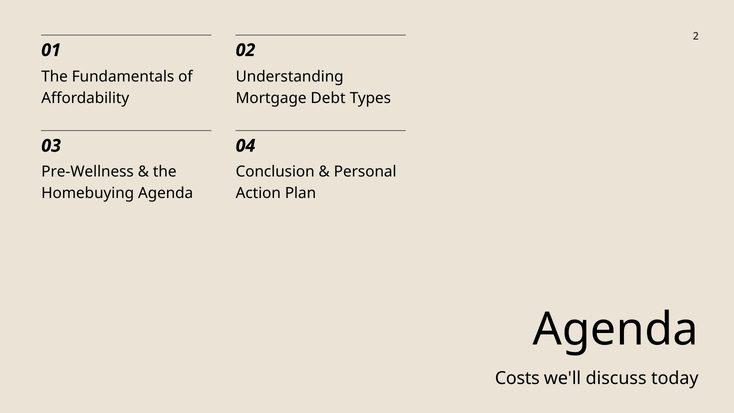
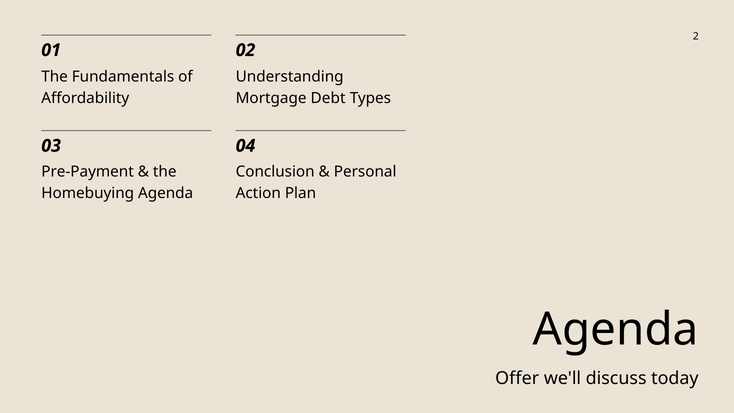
Pre-Wellness: Pre-Wellness -> Pre-Payment (88, 172)
Costs: Costs -> Offer (517, 378)
